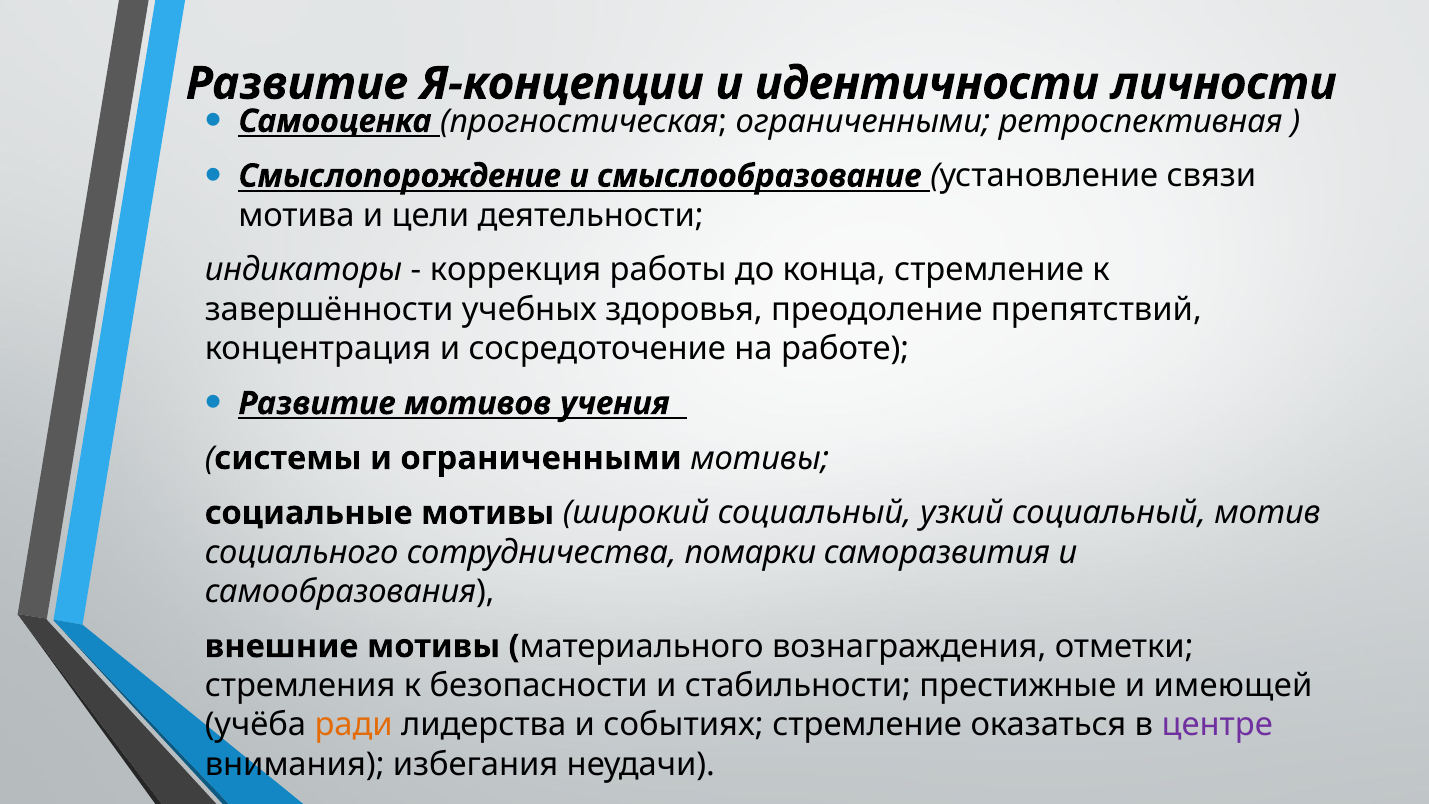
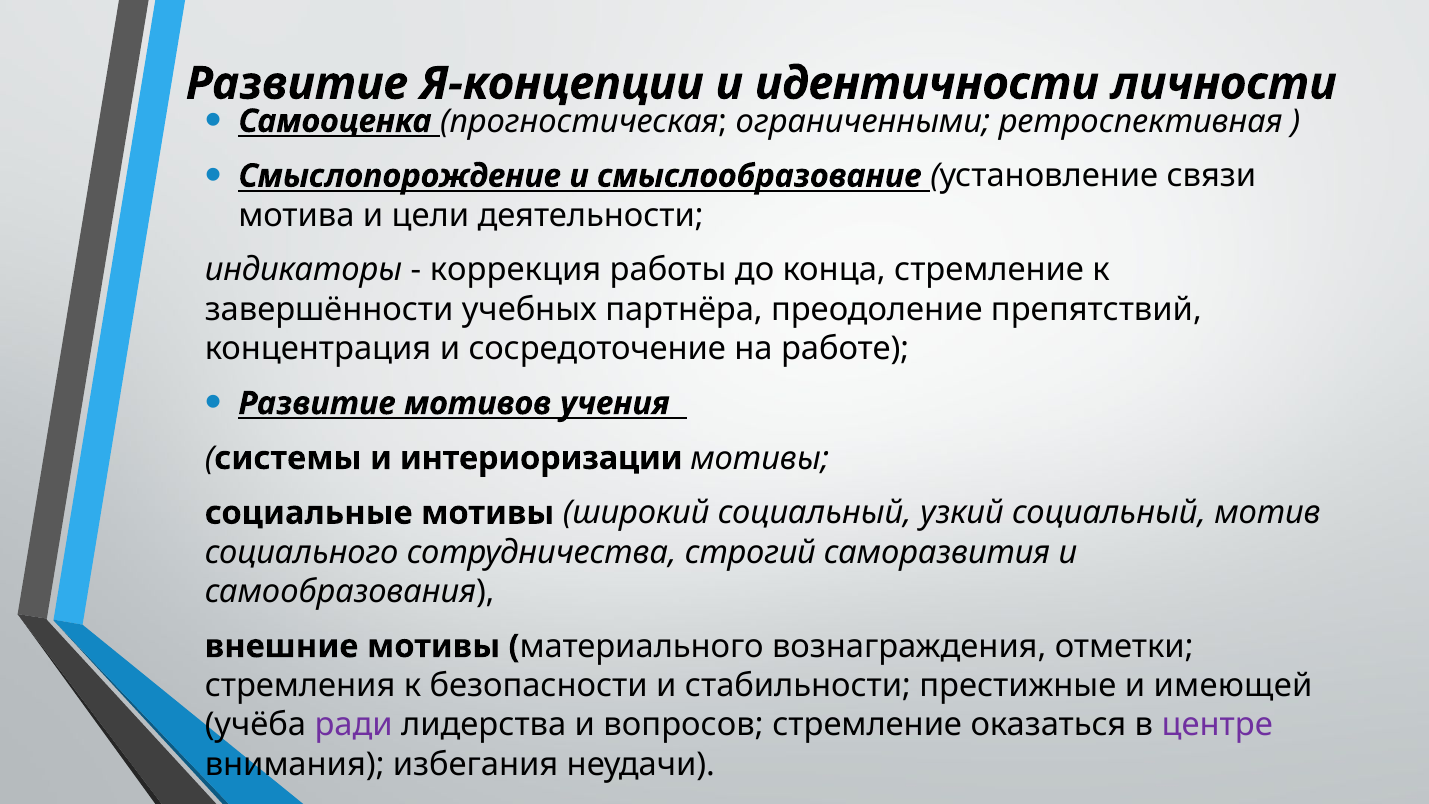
здоровья: здоровья -> партнёра (684, 309)
и ограниченными: ограниченными -> интериоризации (541, 458)
помарки: помарки -> строгий (750, 552)
ради colour: orange -> purple (354, 725)
событиях: событиях -> вопросов (684, 725)
